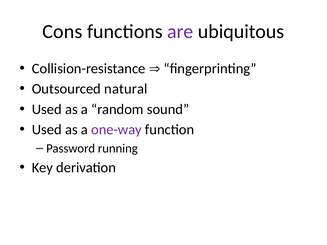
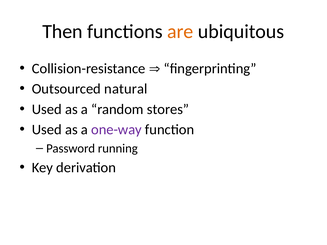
Cons: Cons -> Then (63, 32)
are colour: purple -> orange (180, 32)
sound: sound -> stores (168, 109)
